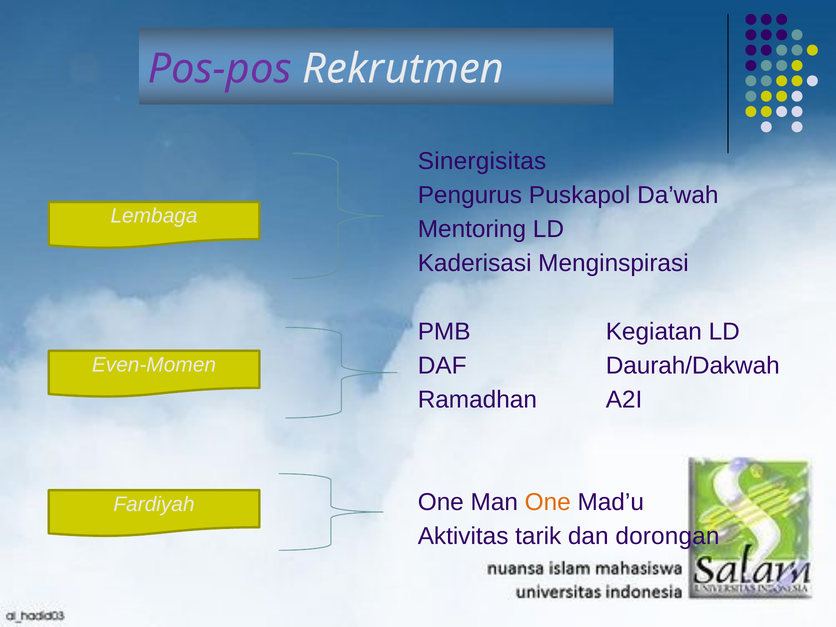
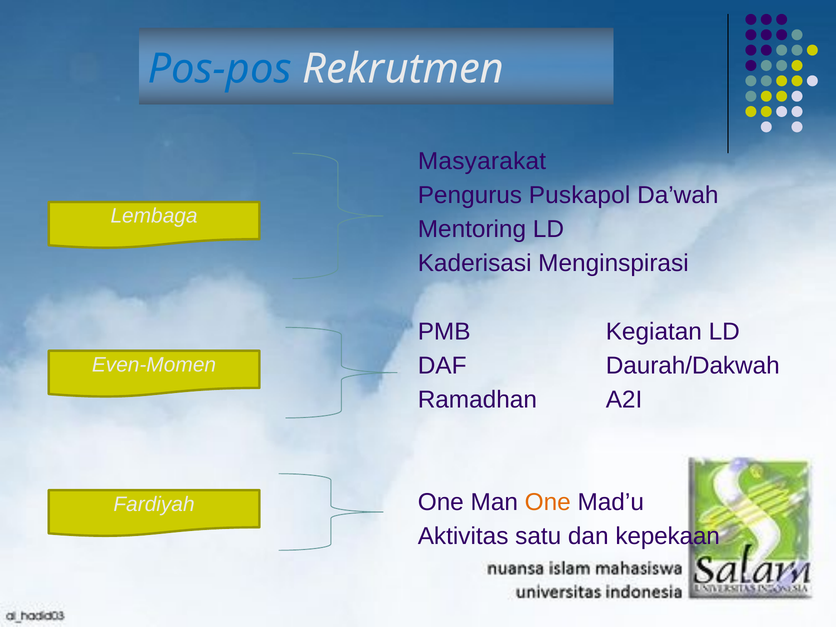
Pos-pos colour: purple -> blue (220, 69)
Sinergisitas: Sinergisitas -> Masyarakat (482, 161)
tarik: tarik -> satu (538, 536)
dorongan: dorongan -> kepekaan (668, 536)
